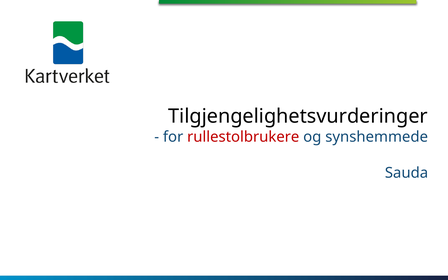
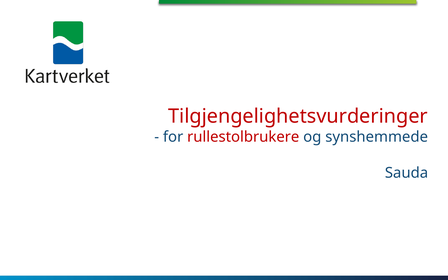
Tilgjengelighetsvurderinger colour: black -> red (298, 116)
